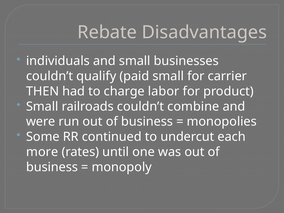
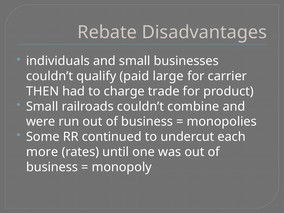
paid small: small -> large (168, 76)
labor: labor -> trade (164, 91)
